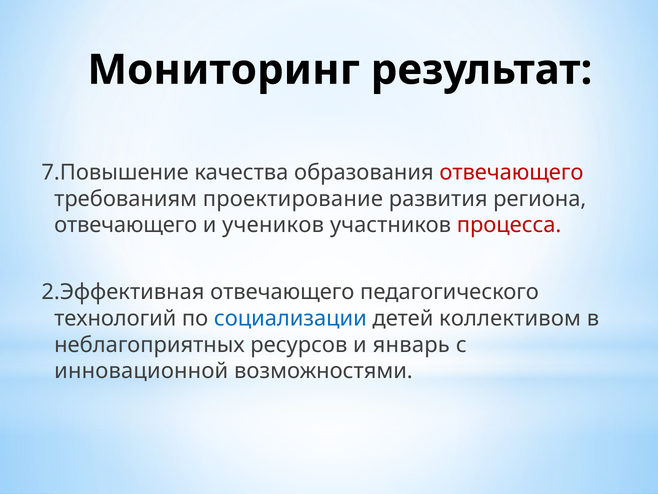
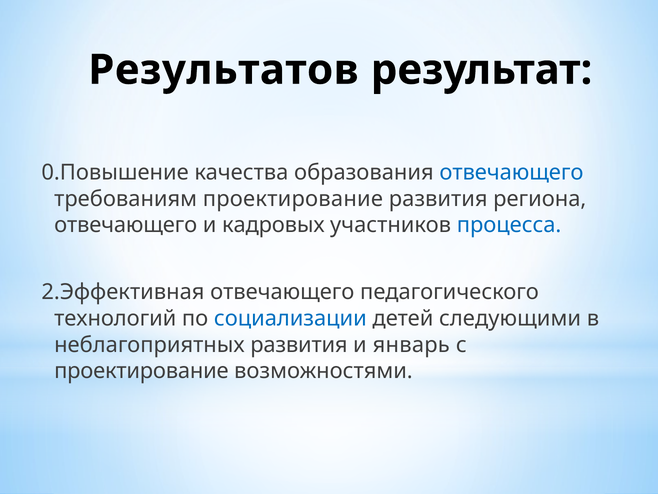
Мониторинг: Мониторинг -> Результатов (223, 70)
7.Повышение: 7.Повышение -> 0.Повышение (115, 172)
отвечающего colour: red -> blue (511, 172)
учеников: учеников -> кадровых (273, 225)
процесса colour: red -> blue (509, 225)
коллективом: коллективом -> следующими (510, 318)
неблагоприятных ресурсов: ресурсов -> развития (299, 344)
инновационной: инновационной -> проектирование (141, 371)
